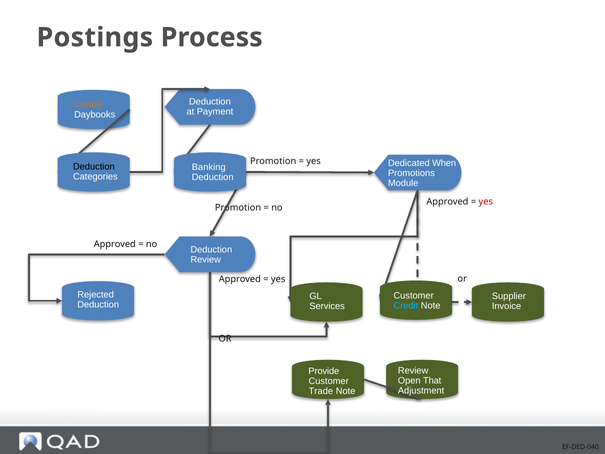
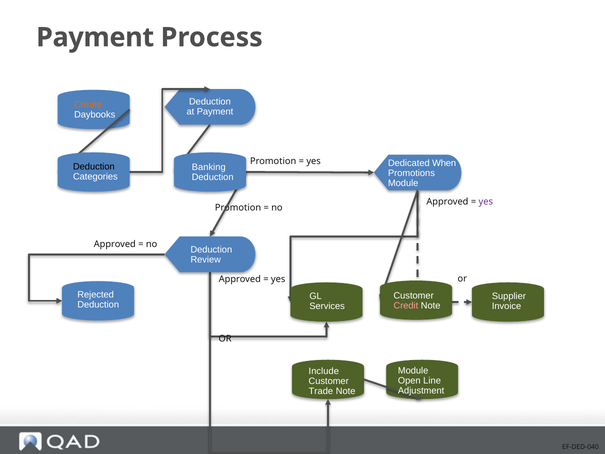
Postings: Postings -> Payment (95, 37)
yes colour: red -> purple (486, 202)
Credit colour: light blue -> pink (406, 306)
Review: Review -> Module (413, 371)
Provide: Provide -> Include (324, 371)
That: That -> Line (432, 381)
